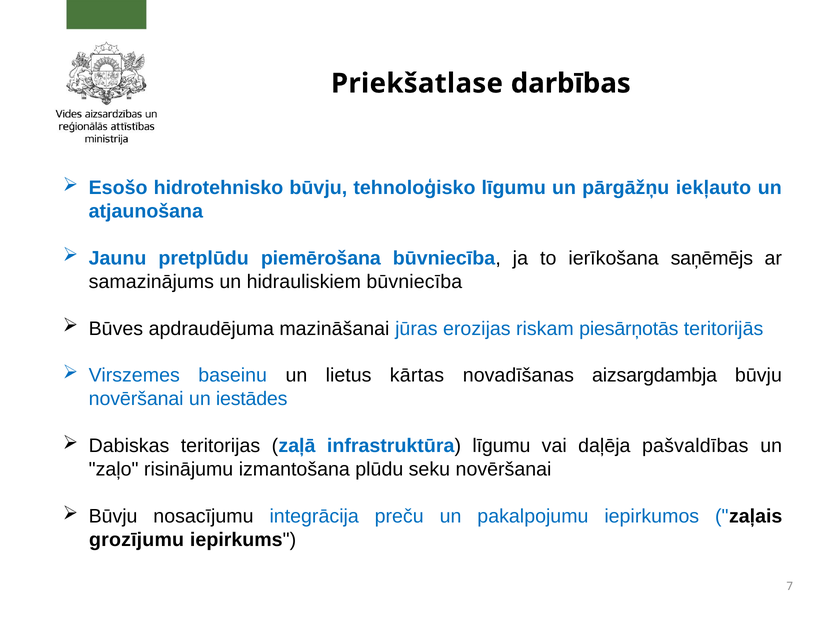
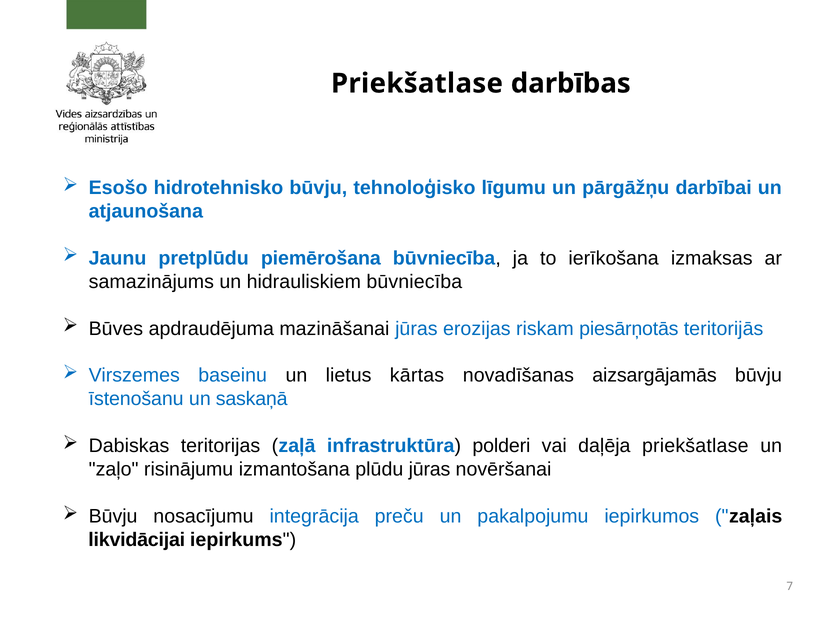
iekļauto: iekļauto -> darbībai (714, 188)
saņēmējs: saņēmējs -> izmaksas (712, 258)
aizsargdambja: aizsargdambja -> aizsargājamās (655, 376)
novēršanai: novēršanai -> īstenošanu (136, 399)
iestādes: iestādes -> saskaņā (252, 399)
infrastruktūra līgumu: līgumu -> polderi (501, 446)
daļēja pašvaldības: pašvaldības -> priekšatlase (695, 446)
plūdu seku: seku -> jūras (429, 470)
grozījumu: grozījumu -> likvidācijai (137, 540)
